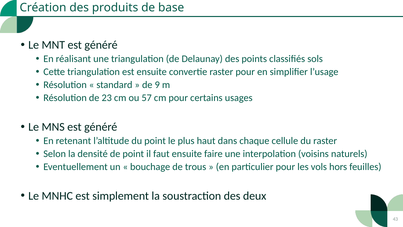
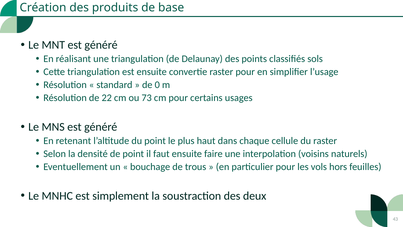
9: 9 -> 0 (157, 85)
23: 23 -> 22 (107, 98)
57: 57 -> 73 (147, 98)
